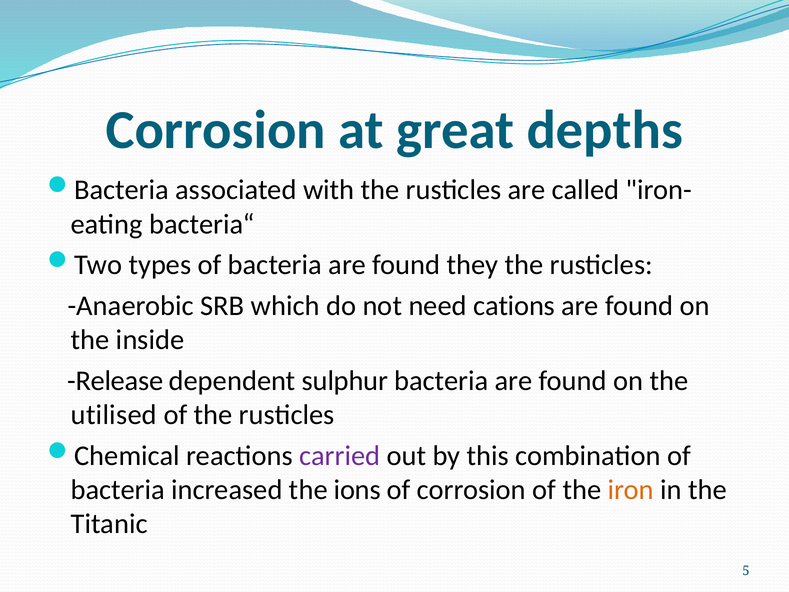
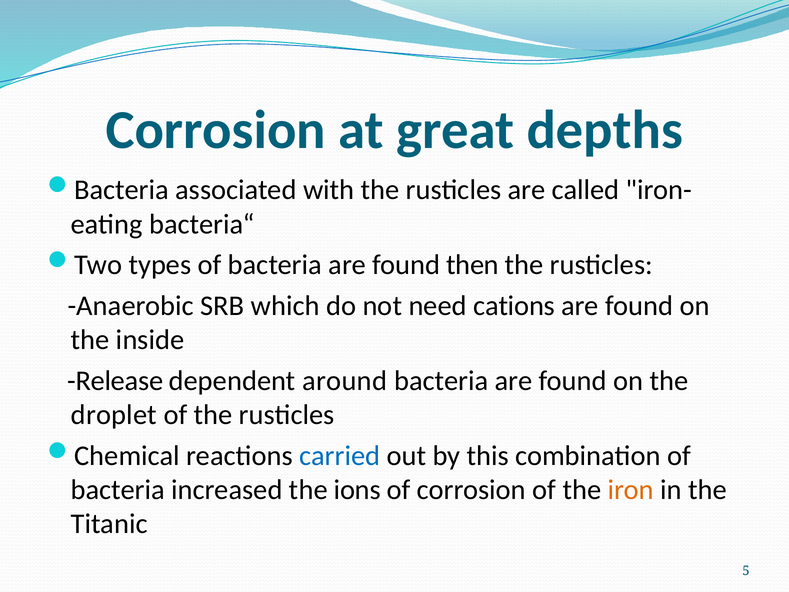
they: they -> then (473, 265)
sulphur: sulphur -> around (345, 381)
utilised: utilised -> droplet (114, 415)
carried colour: purple -> blue (340, 455)
